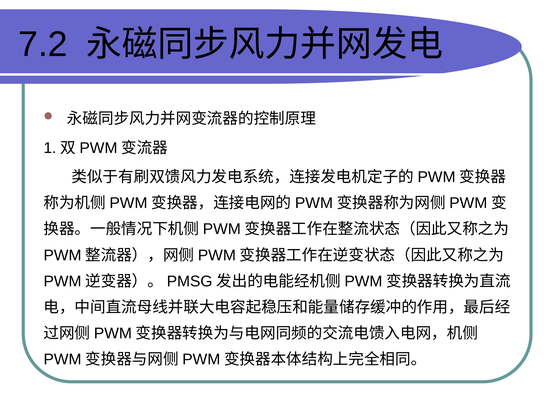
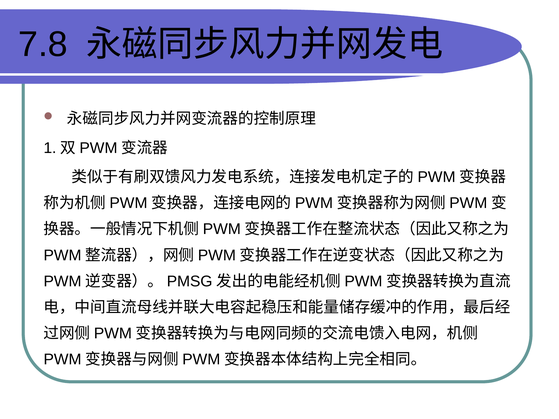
7.2: 7.2 -> 7.8 (43, 44)
